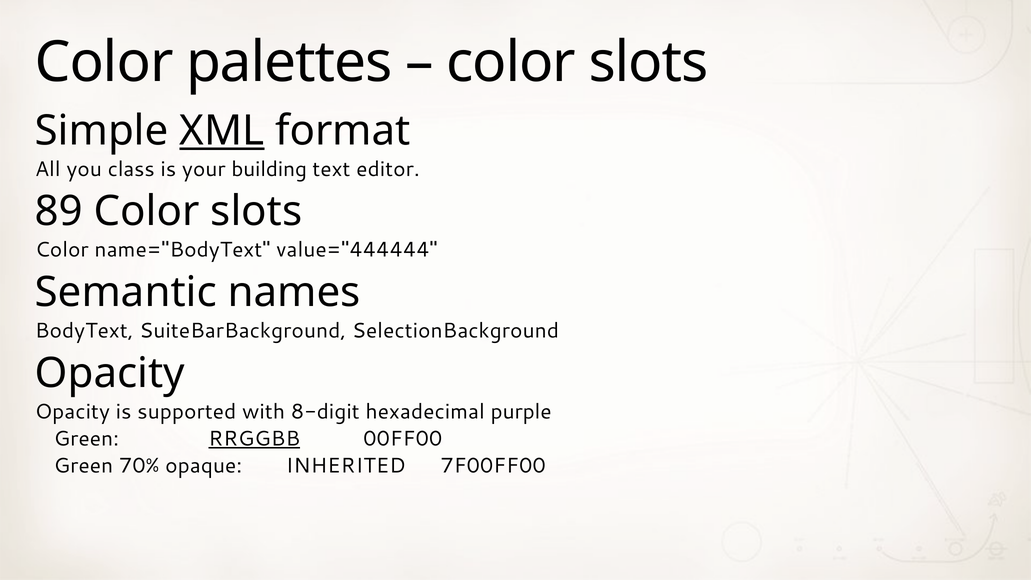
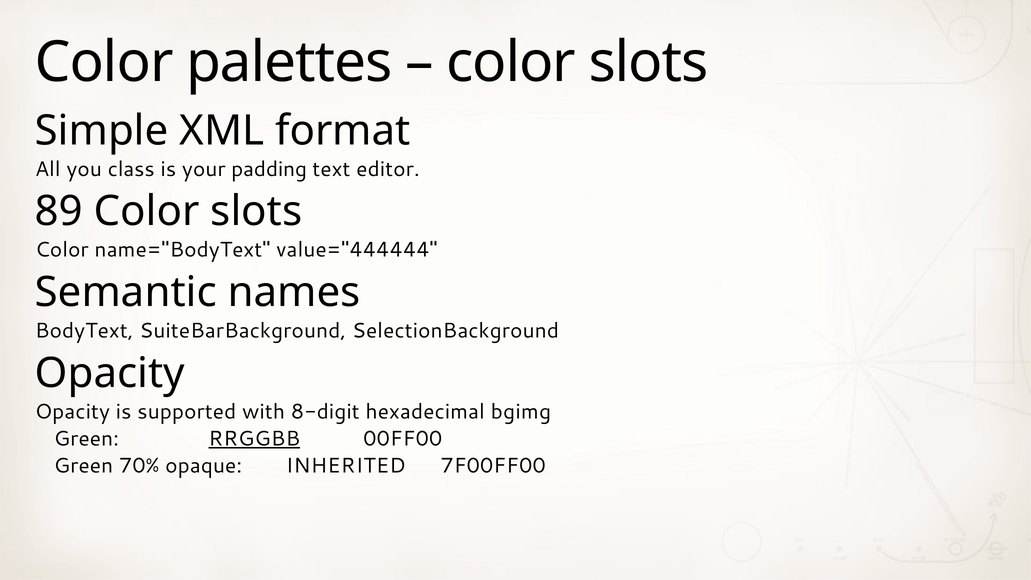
XML underline: present -> none (222, 131)
building: building -> padding (269, 169)
purple: purple -> bgimg (521, 412)
